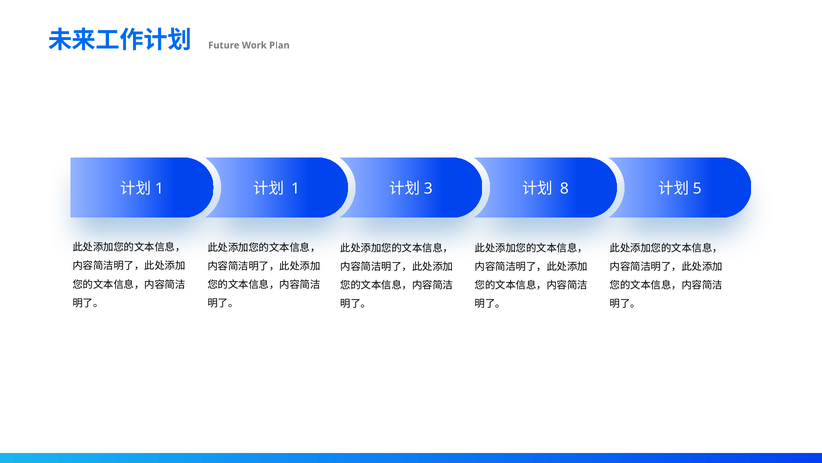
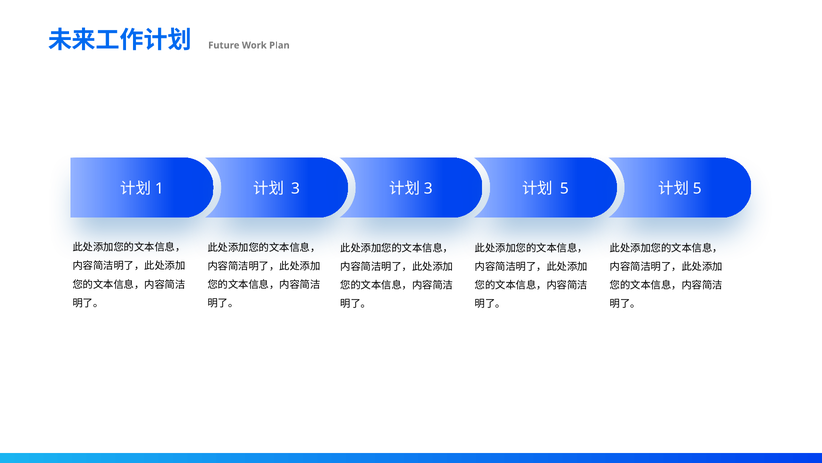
1: 1 -> 3 (295, 188)
8: 8 -> 5 (564, 188)
